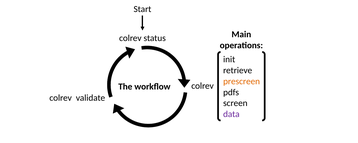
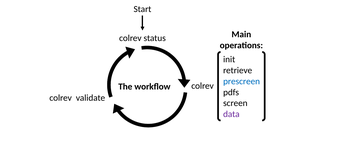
prescreen colour: orange -> blue (242, 81)
